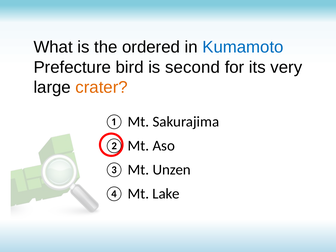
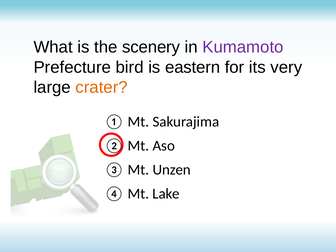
ordered: ordered -> scenery (151, 47)
Kumamoto colour: blue -> purple (243, 47)
second: second -> eastern (193, 67)
